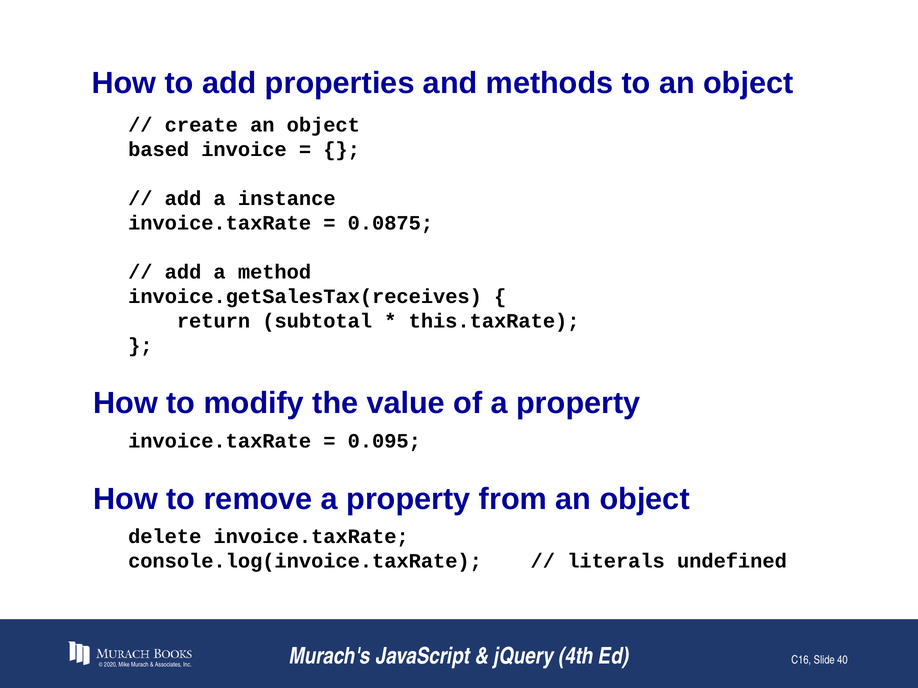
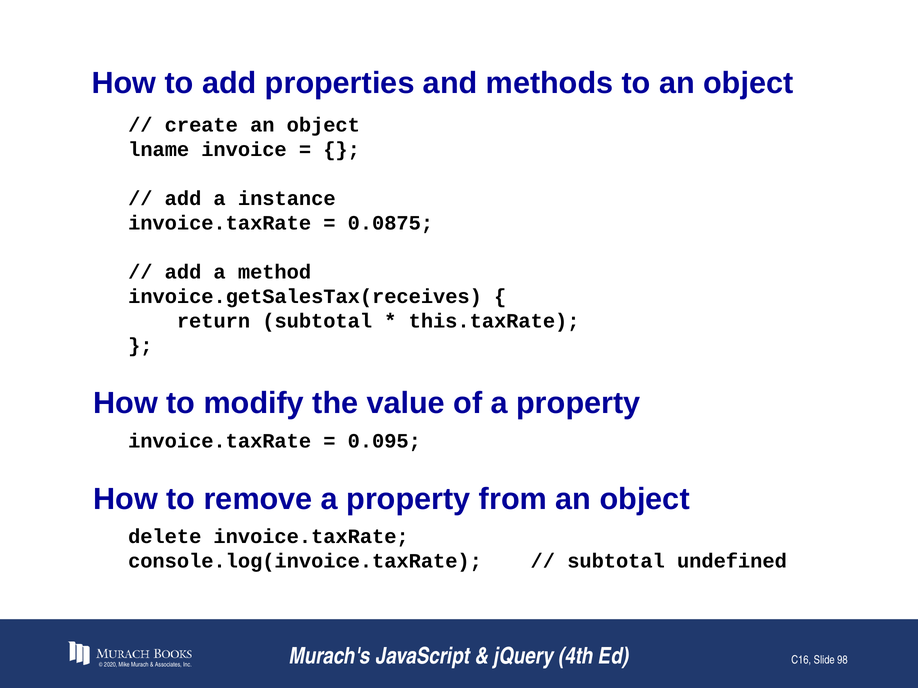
based: based -> lname (159, 150)
literals: literals -> subtotal (616, 561)
40: 40 -> 98 (842, 661)
